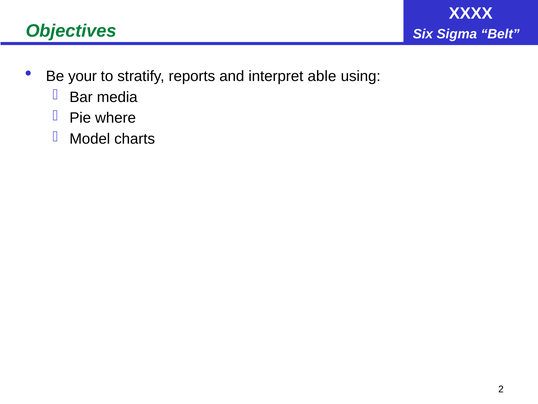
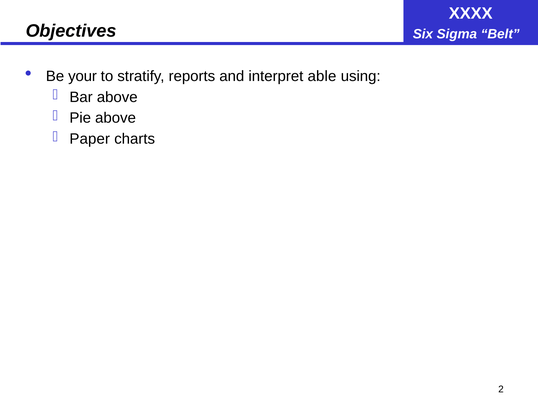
Objectives colour: green -> black (71, 31)
Bar media: media -> above (117, 97)
Pie where: where -> above (116, 118)
Model: Model -> Paper (90, 139)
